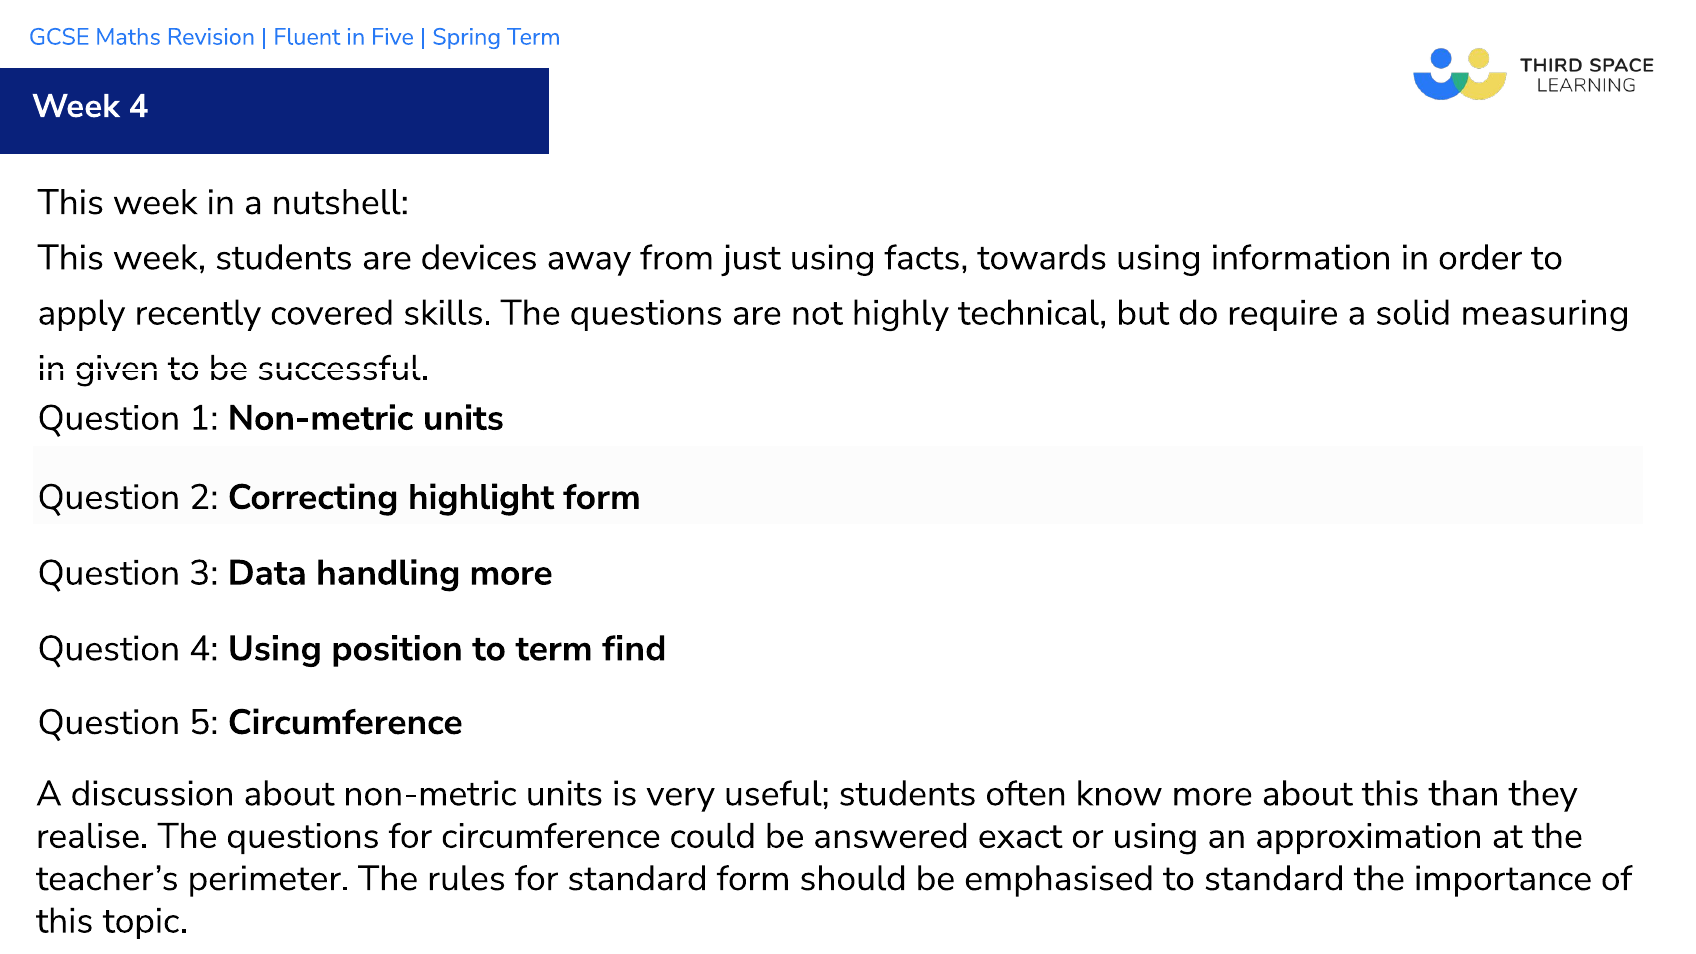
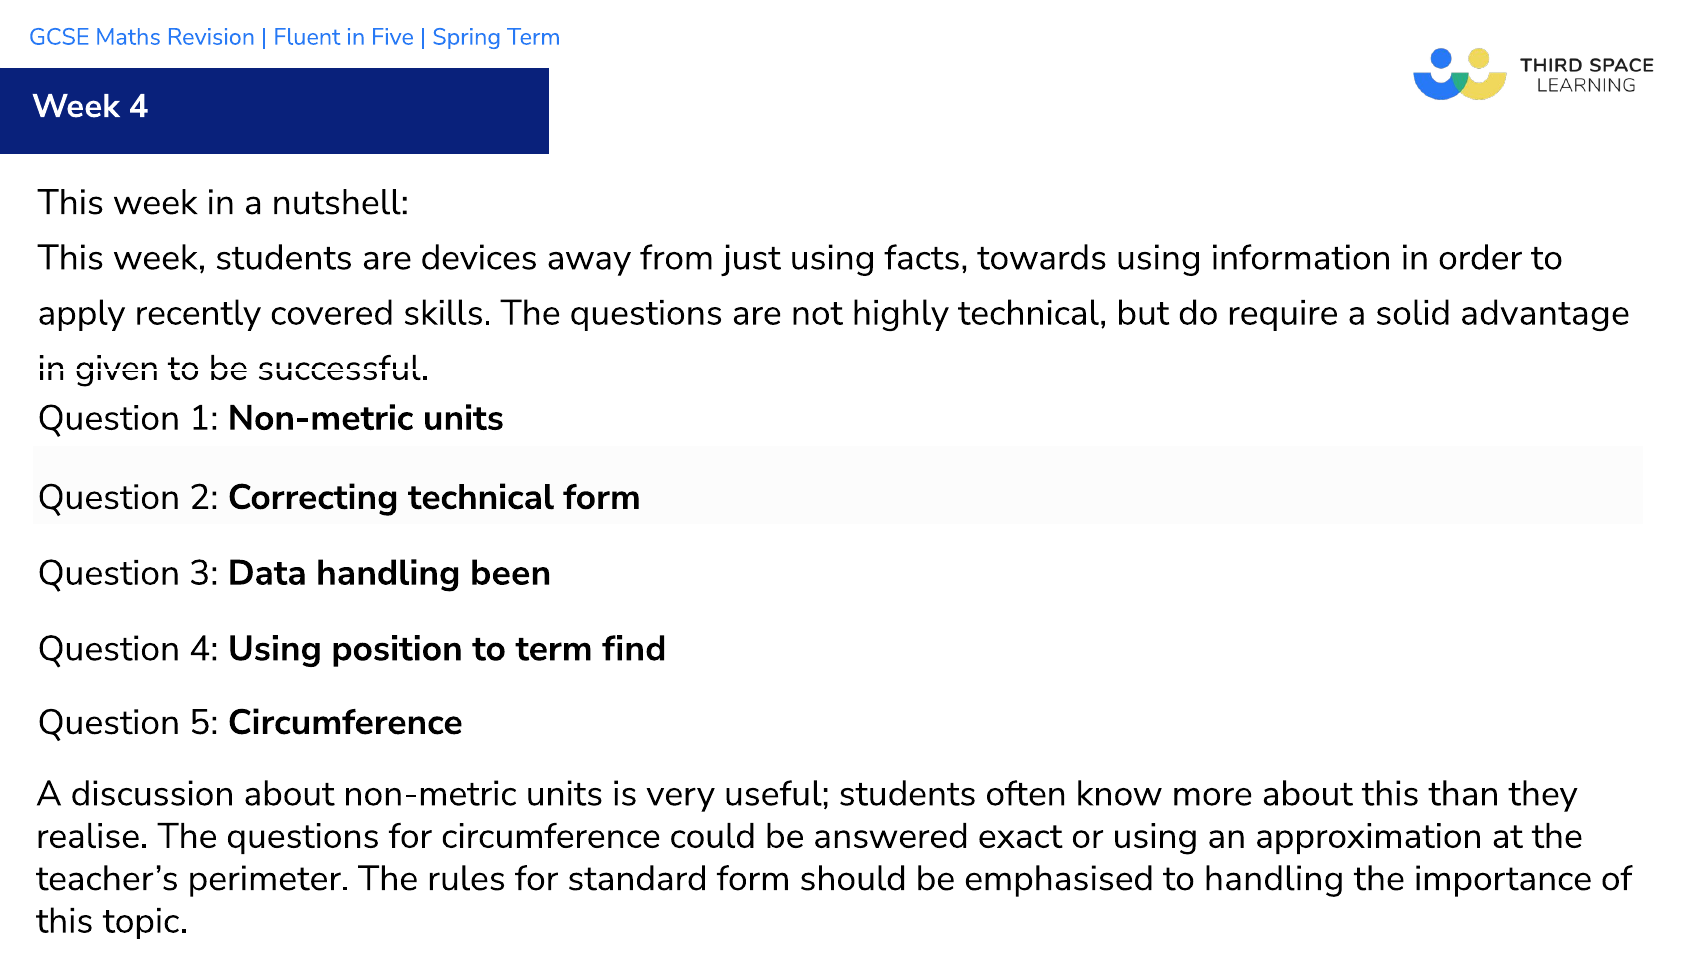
measuring: measuring -> advantage (1545, 313)
Correcting highlight: highlight -> technical (481, 497)
handling more: more -> been (511, 573)
to standard: standard -> handling (1274, 879)
